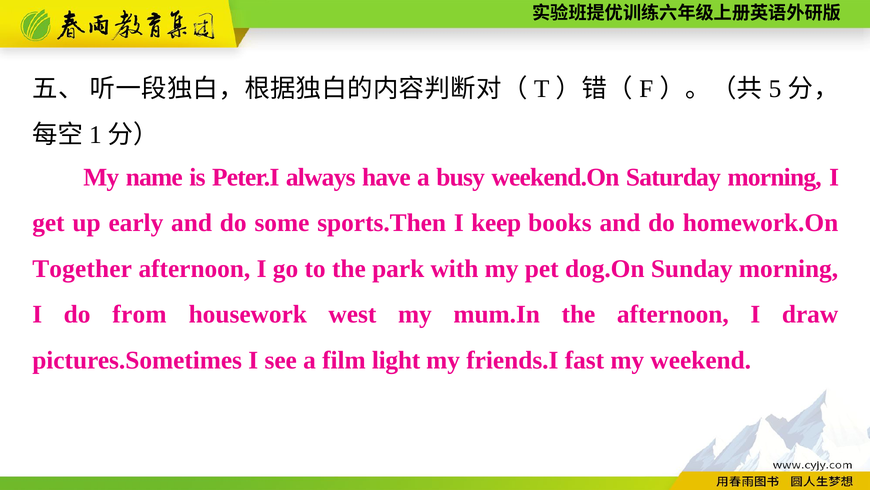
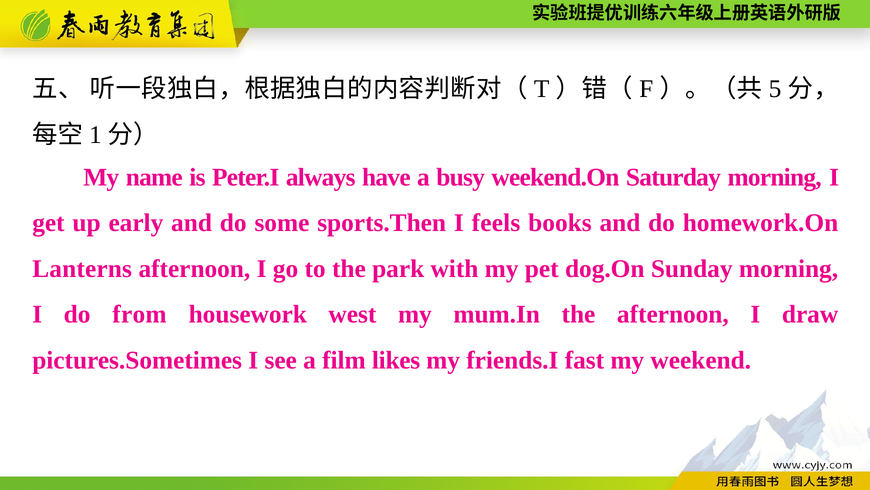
keep: keep -> feels (496, 223)
Together: Together -> Lanterns (82, 268)
light: light -> likes (396, 360)
